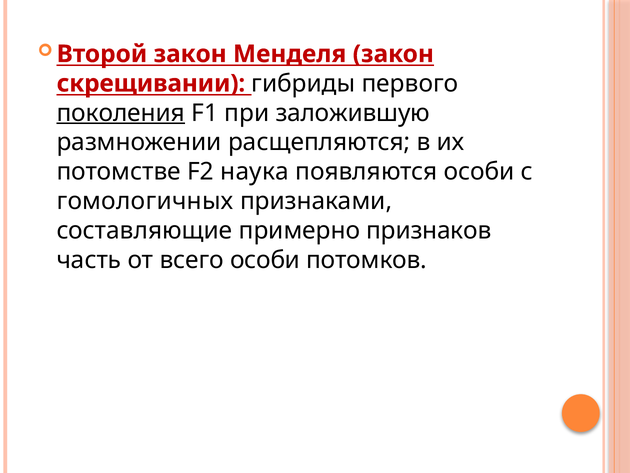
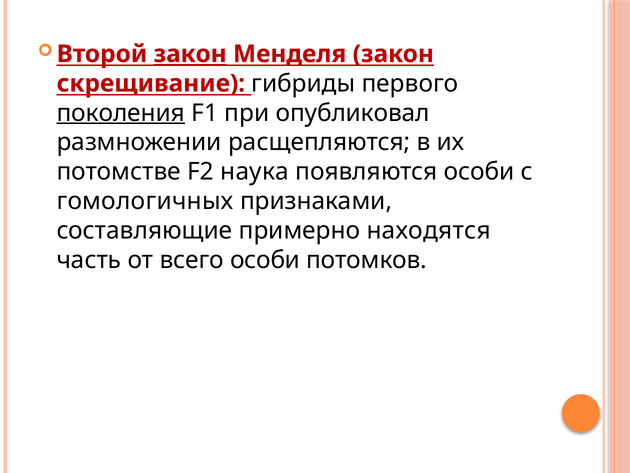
закон underline: none -> present (190, 54)
скрещивании: скрещивании -> скрещивание (151, 83)
заложившую: заложившую -> опубликовал (353, 113)
признаков: признаков -> находятся (429, 230)
